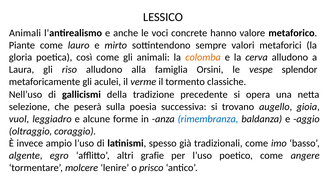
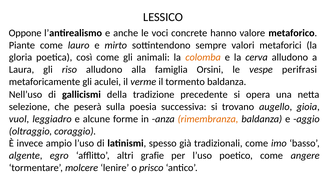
Animali: Animali -> Oppone (25, 33)
splendor: splendor -> perifrasi (299, 70)
tormento classiche: classiche -> baldanza (227, 82)
rimembranza colour: blue -> orange (208, 119)
